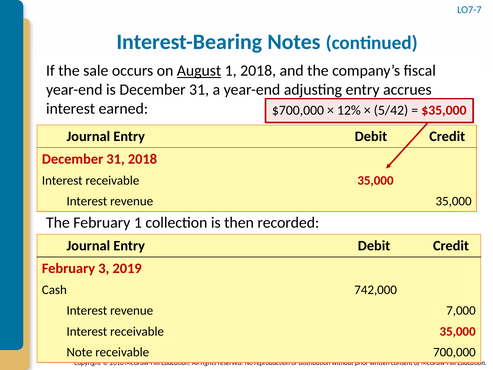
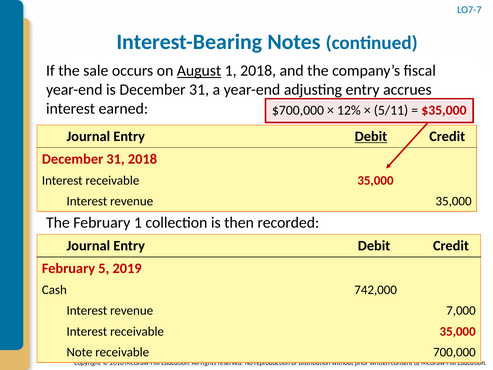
5/42: 5/42 -> 5/11 (391, 110)
Debit underline: none -> present (371, 136)
3: 3 -> 5 (104, 268)
